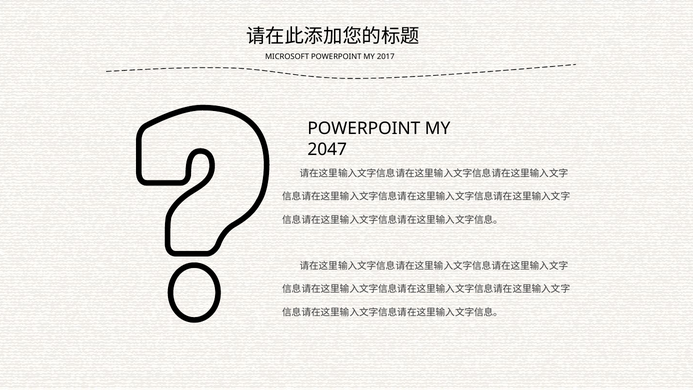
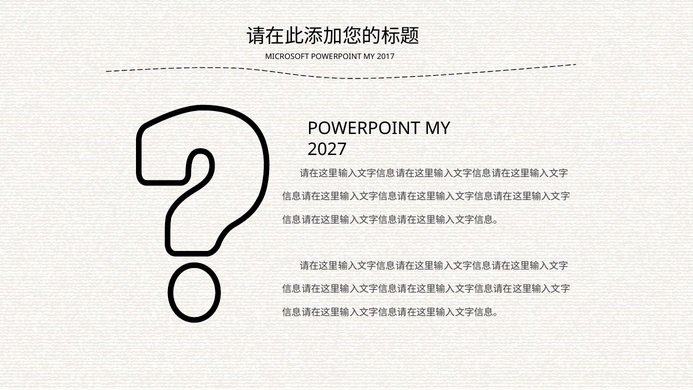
2047: 2047 -> 2027 (327, 149)
